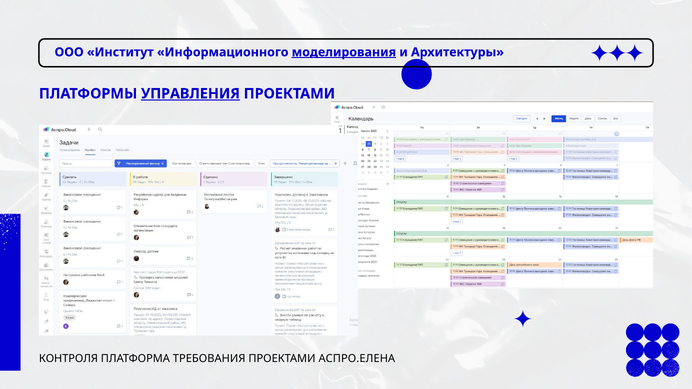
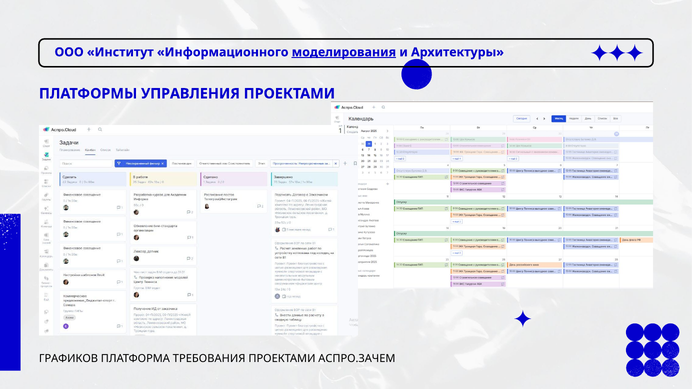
УПРАВЛЕНИЯ underline: present -> none (190, 94)
КОНТРОЛЯ: КОНТРОЛЯ -> ГРАФИКОВ (68, 359)
АСПРО.ЕЛЕНА: АСПРО.ЕЛЕНА -> АСПРО.ЗАЧЕМ (357, 359)
